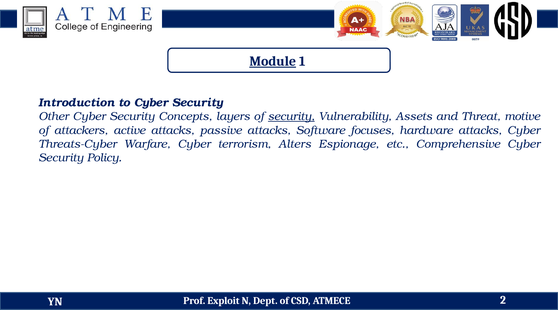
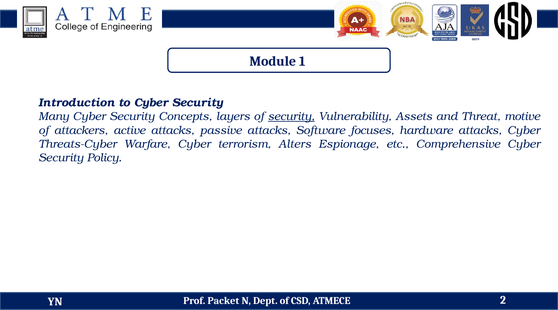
Module underline: present -> none (273, 61)
Other: Other -> Many (54, 116)
Exploit: Exploit -> Packet (223, 301)
